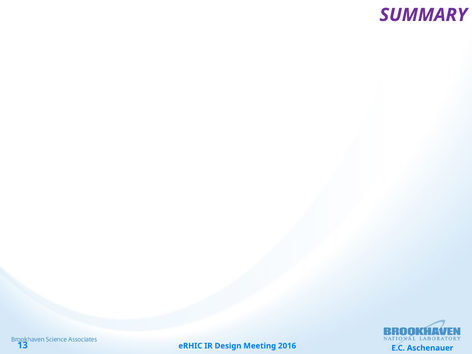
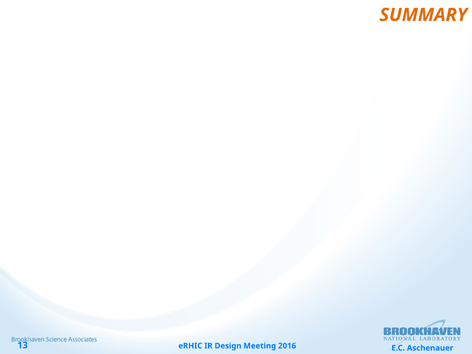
SUMMARY colour: purple -> orange (423, 15)
